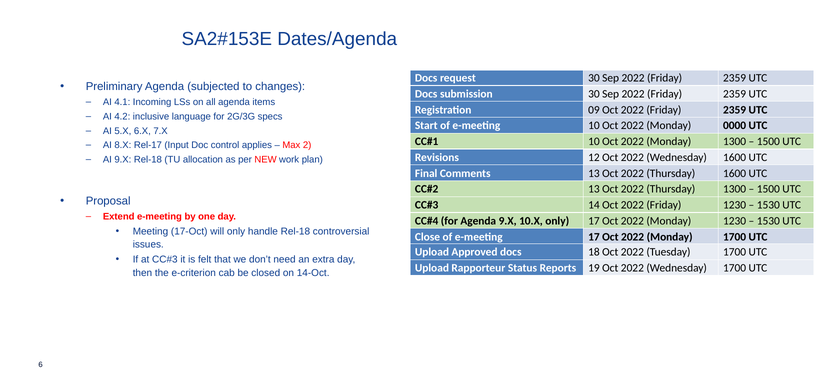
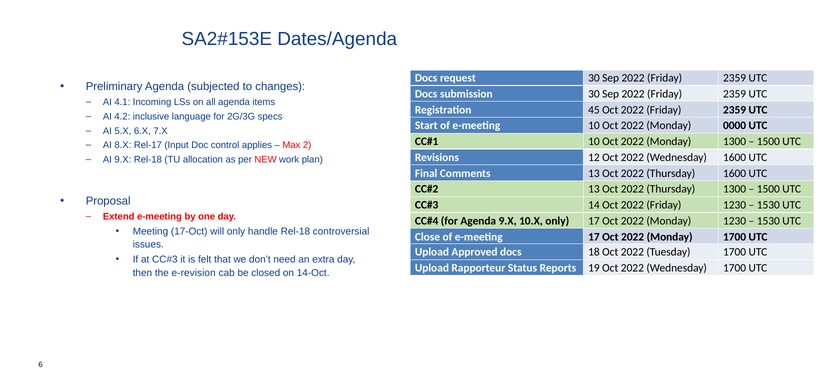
09: 09 -> 45 (594, 110)
e-criterion: e-criterion -> e-revision (194, 273)
